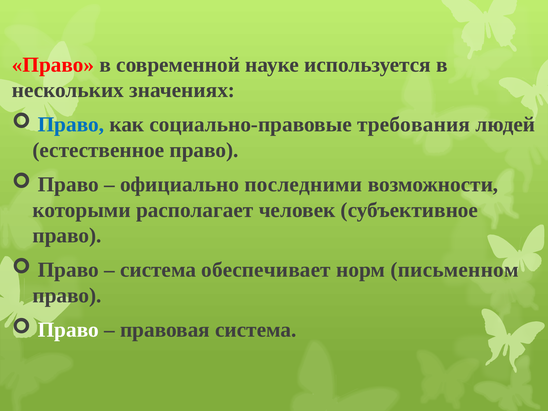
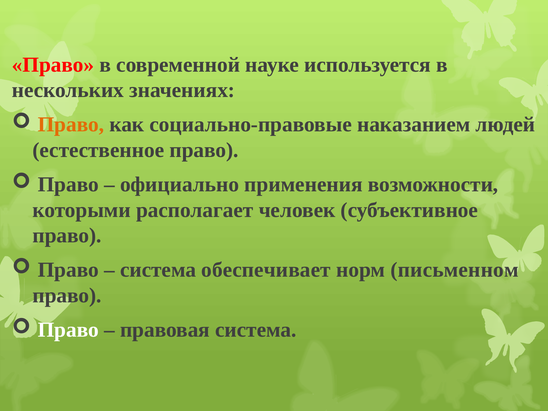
Право colour: blue -> orange (71, 125)
требования: требования -> наказанием (414, 125)
последними: последними -> применения (303, 184)
